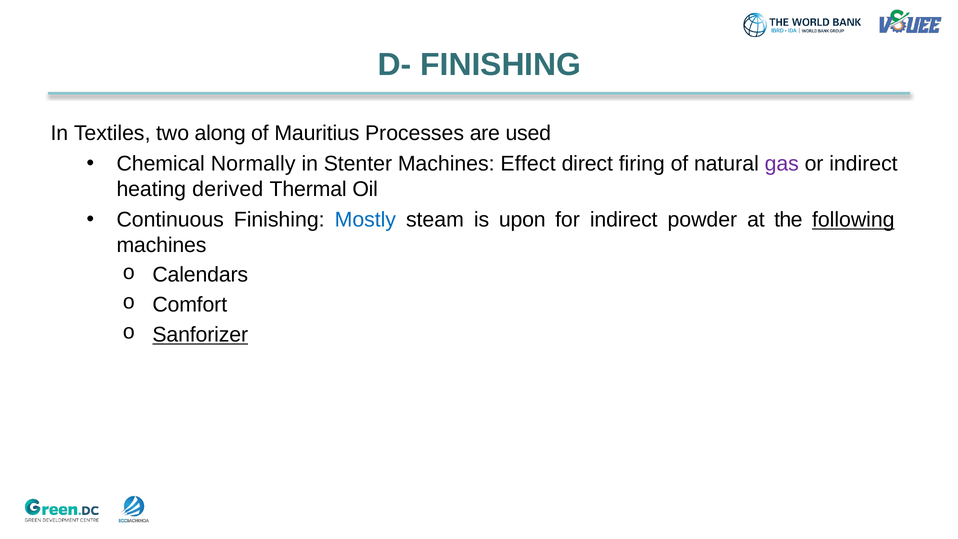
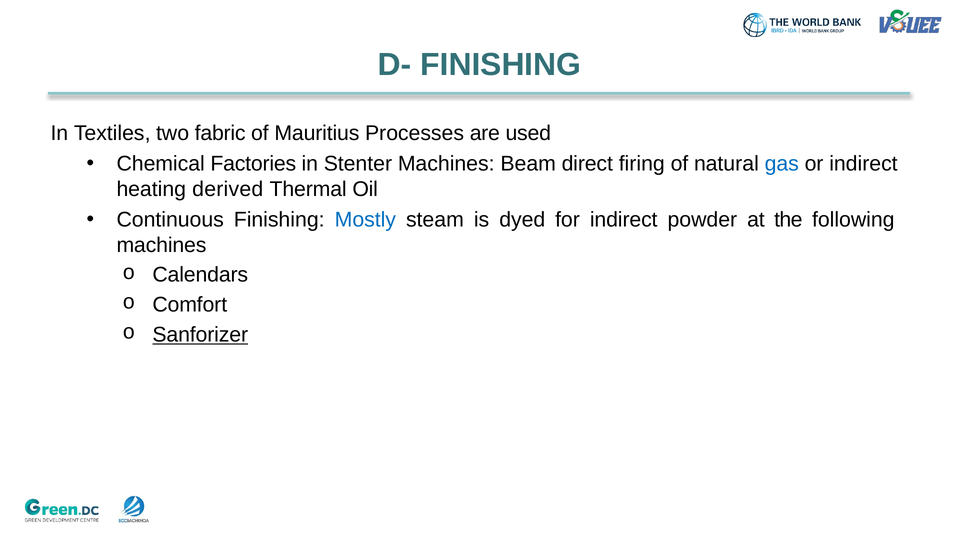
along: along -> fabric (220, 133)
Normally: Normally -> Factories (253, 164)
Effect: Effect -> Beam (528, 164)
gas colour: purple -> blue (782, 164)
upon: upon -> dyed (522, 220)
following underline: present -> none (853, 220)
